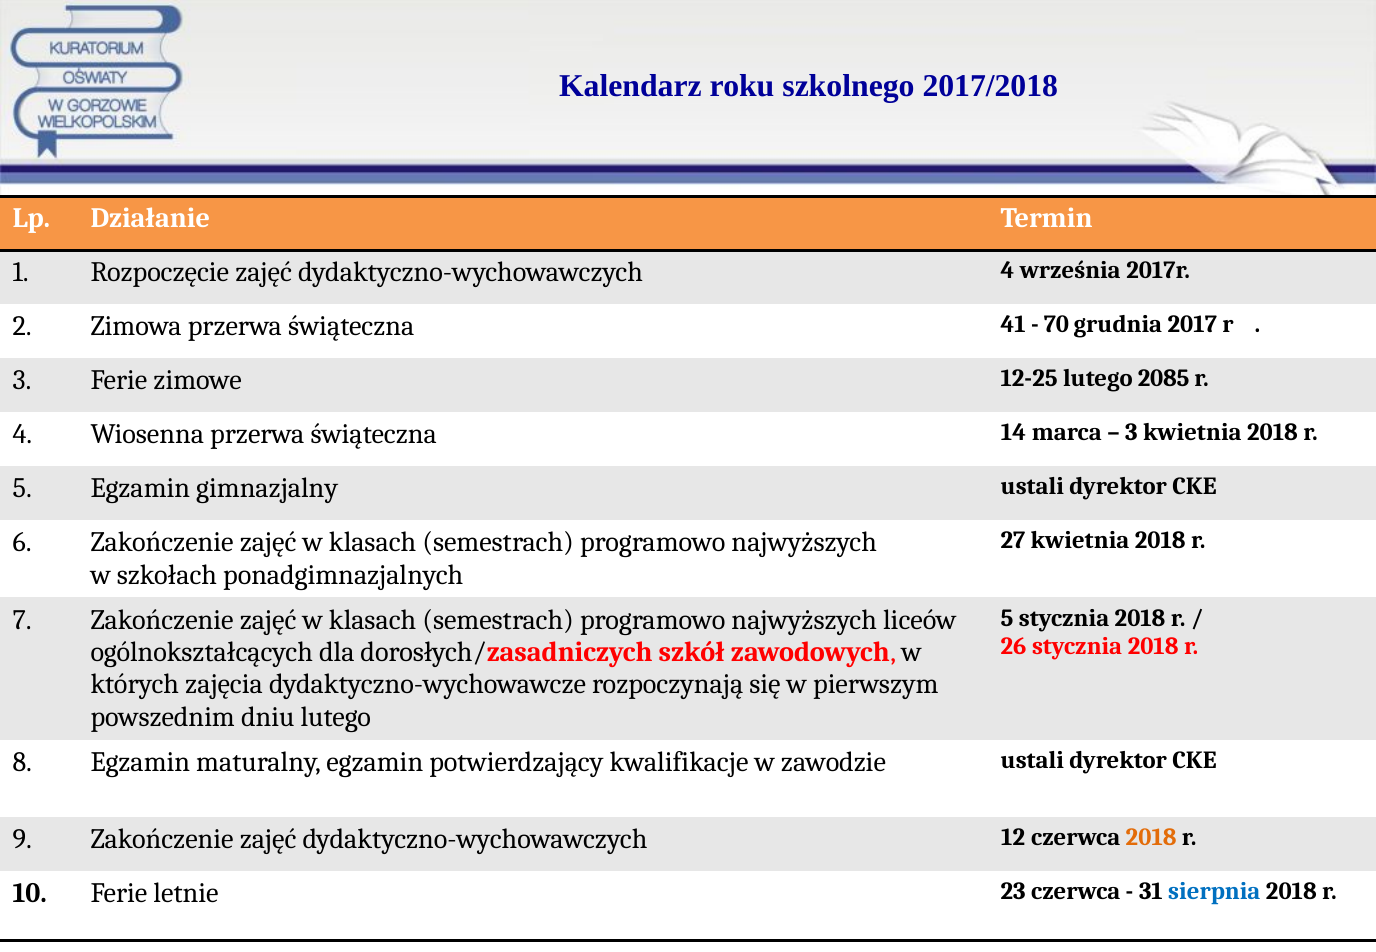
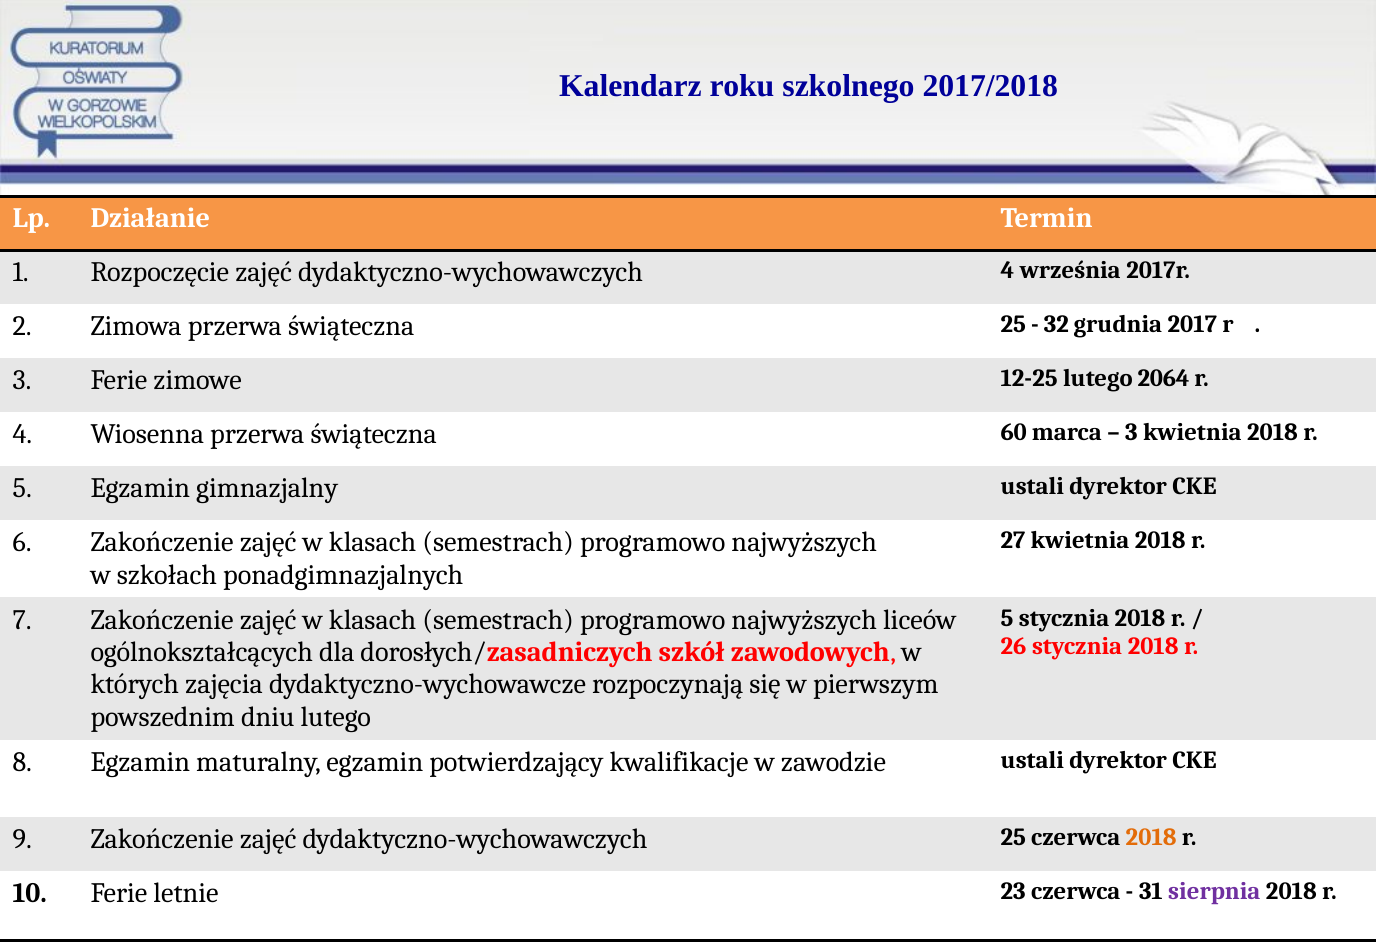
świąteczna 41: 41 -> 25 (1013, 325)
70: 70 -> 32 (1056, 325)
2085: 2085 -> 2064 (1164, 379)
14: 14 -> 60 (1014, 433)
dydaktyczno-wychowawczych 12: 12 -> 25 (1013, 838)
sierpnia colour: blue -> purple (1214, 892)
